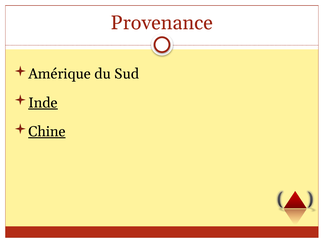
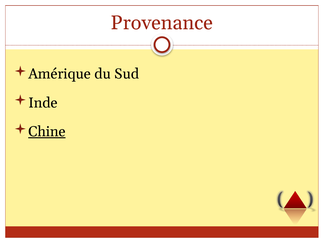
Inde underline: present -> none (43, 103)
